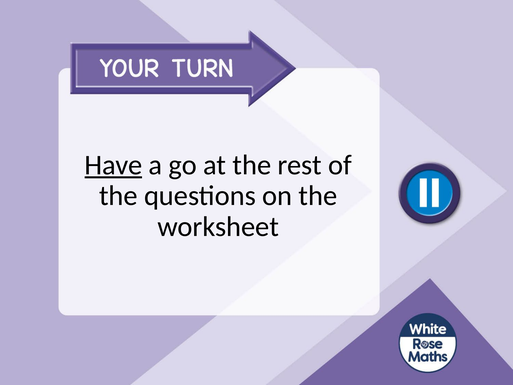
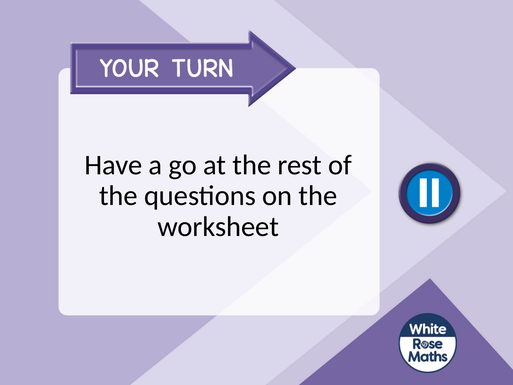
Have underline: present -> none (113, 165)
